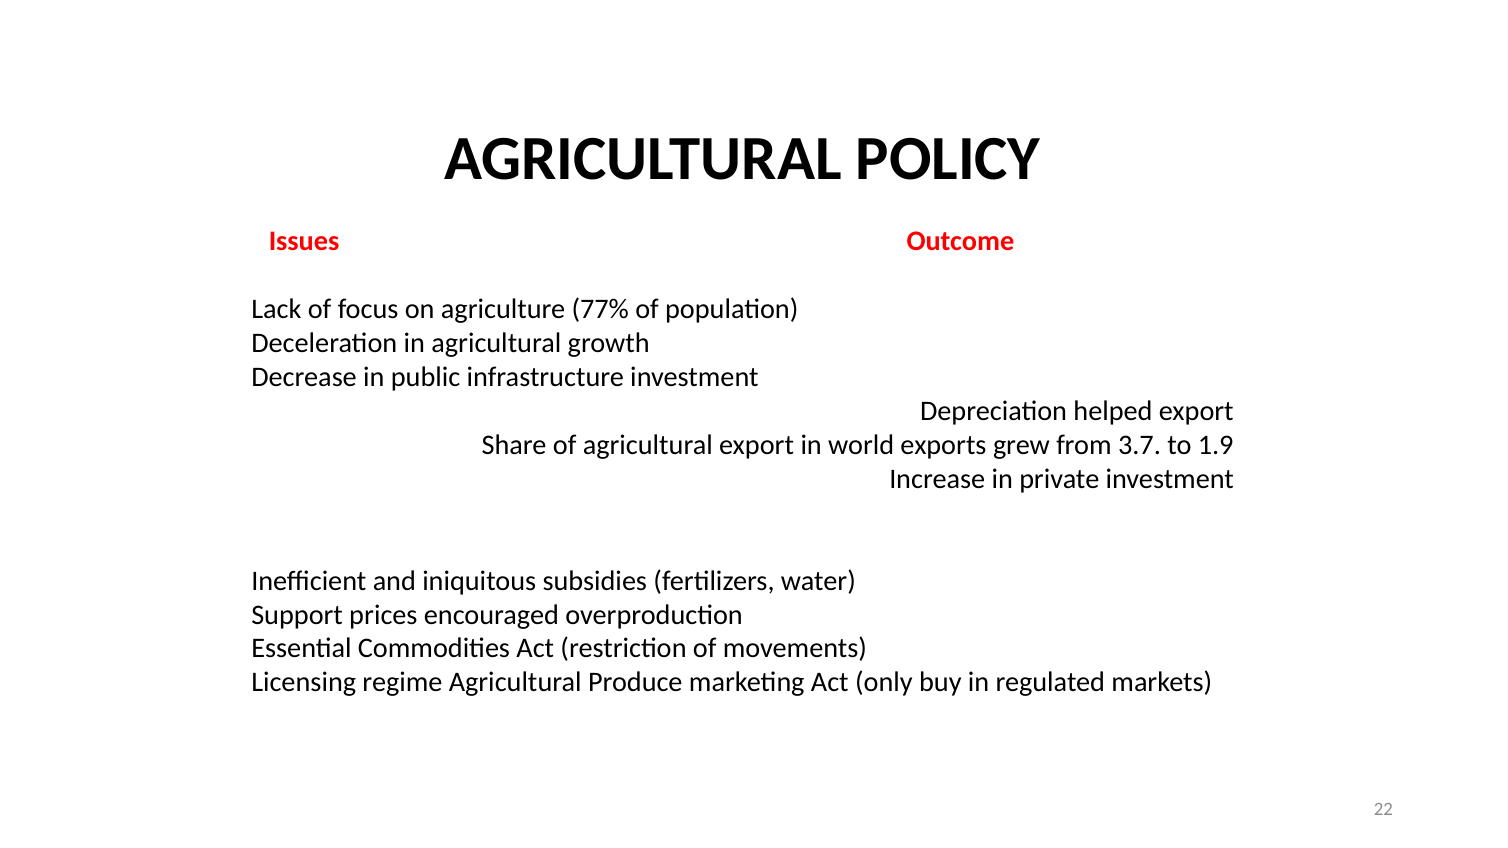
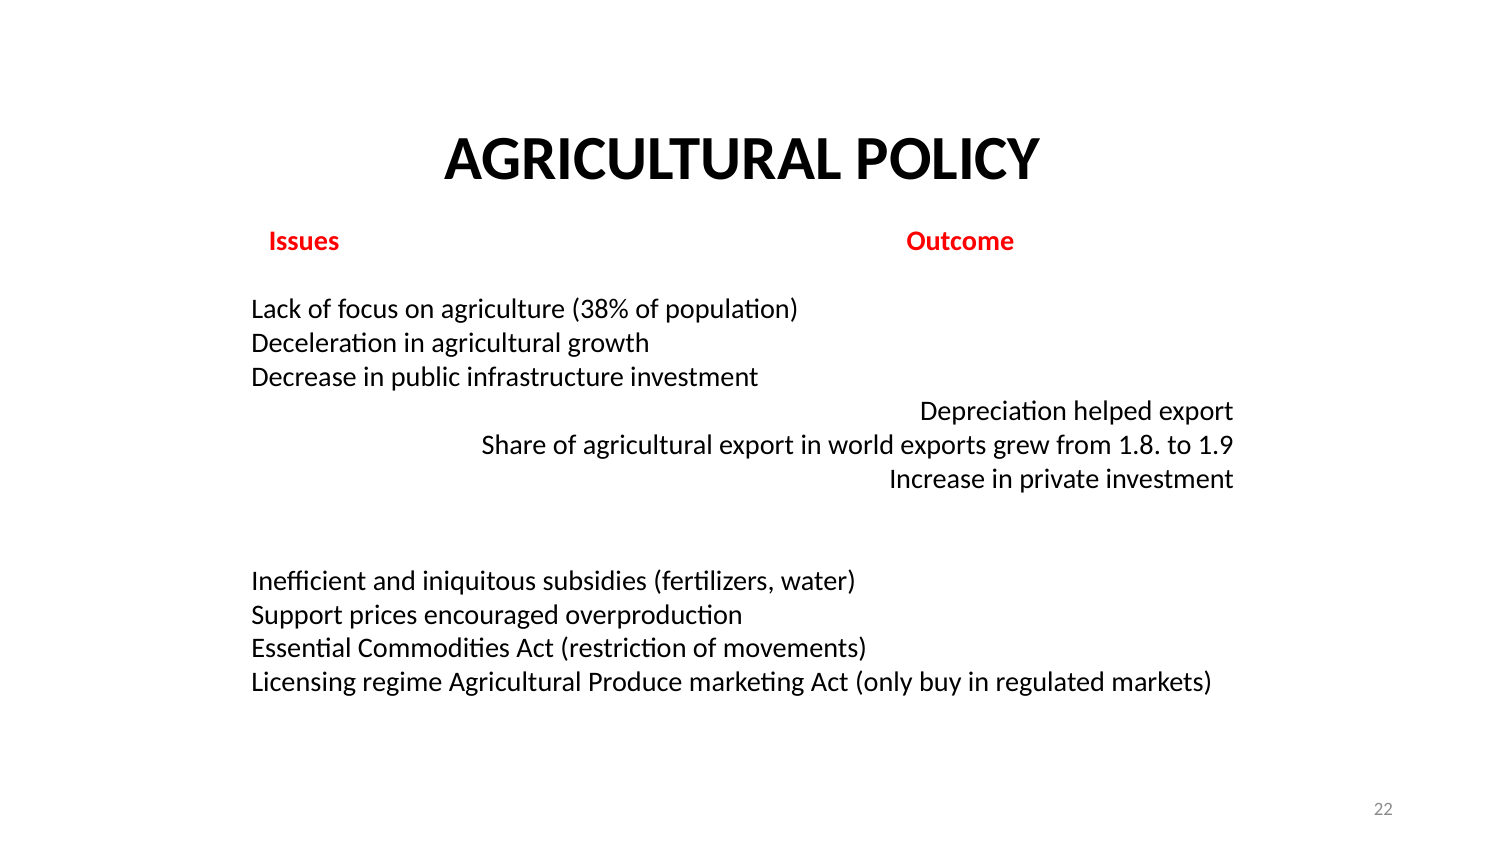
77%: 77% -> 38% (600, 310)
3.7: 3.7 -> 1.8 (1139, 445)
